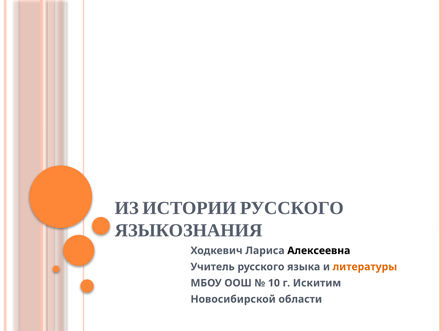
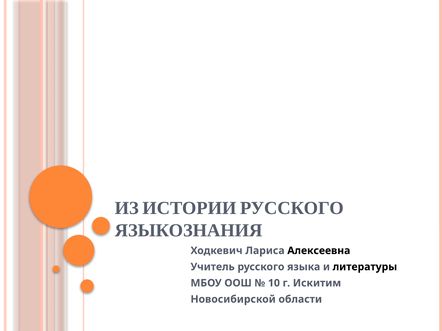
литературы colour: orange -> black (365, 267)
